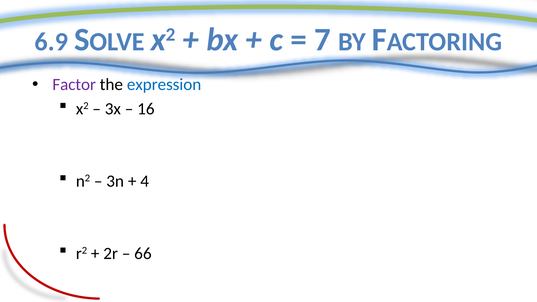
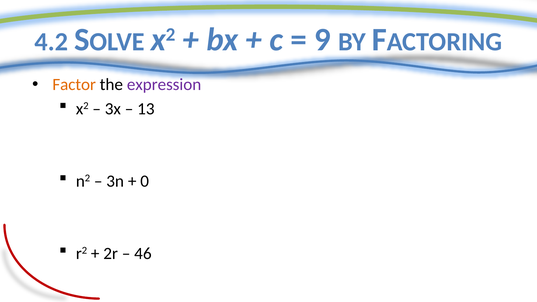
6.9: 6.9 -> 4.2 (51, 42)
7: 7 -> 9 (322, 40)
Factor colour: purple -> orange (74, 85)
expression colour: blue -> purple (164, 85)
16: 16 -> 13 (146, 109)
4: 4 -> 0 (145, 181)
66: 66 -> 46 (143, 254)
